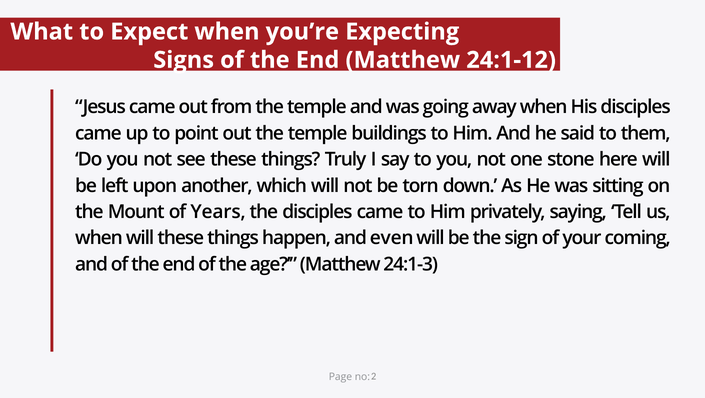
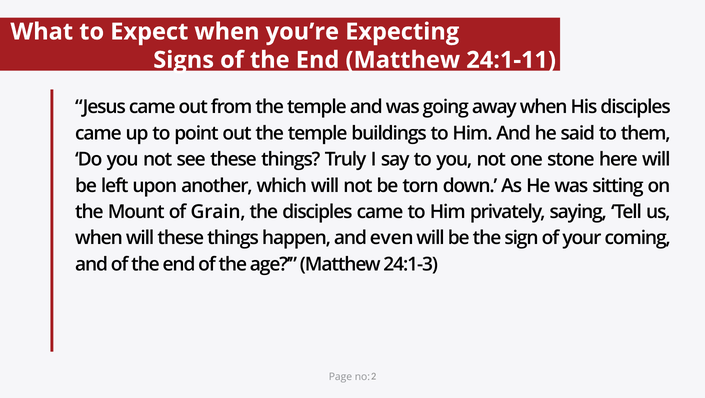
24:1-12: 24:1-12 -> 24:1-11 (511, 60)
Years: Years -> Grain (218, 212)
